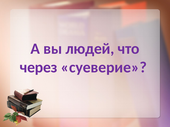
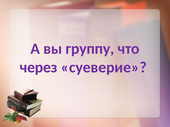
людей: людей -> группу (90, 49)
